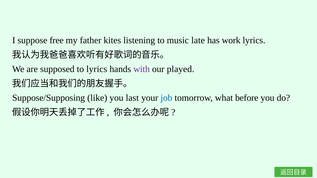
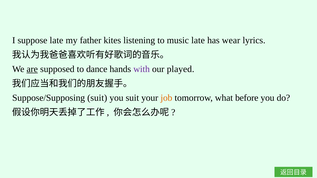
suppose free: free -> late (56, 40)
work: work -> wear (231, 40)
are underline: none -> present (32, 69)
to lyrics: lyrics -> dance (97, 69)
Suppose/Supposing like: like -> suit (97, 98)
you last: last -> suit (132, 98)
job colour: blue -> orange (166, 98)
